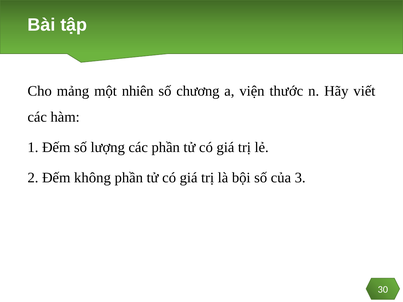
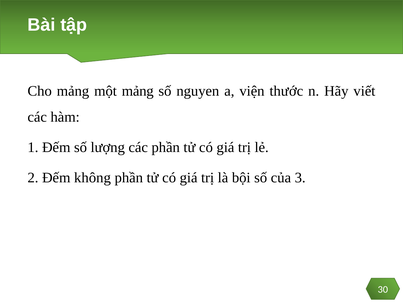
một nhiên: nhiên -> mảng (138, 91)
chương: chương -> nguyen (198, 91)
